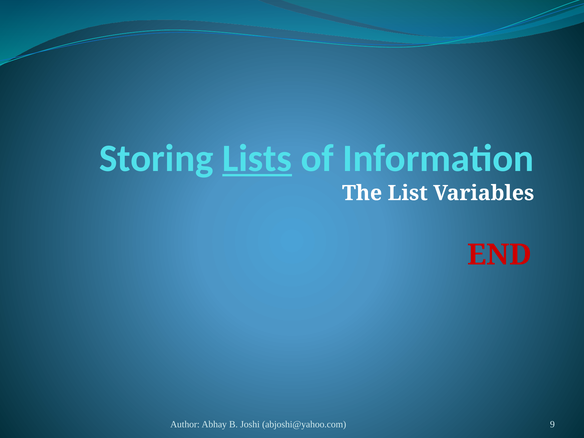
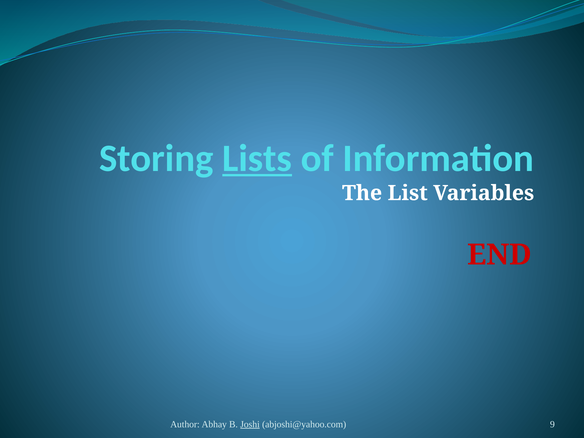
Joshi underline: none -> present (250, 424)
